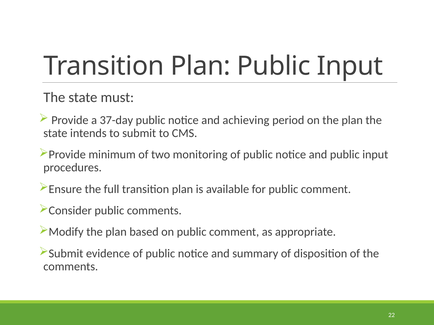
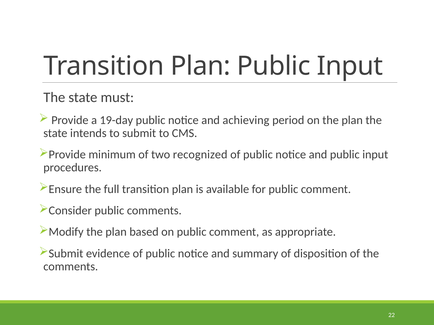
37-day: 37-day -> 19-day (116, 120)
monitoring: monitoring -> recognized (200, 155)
